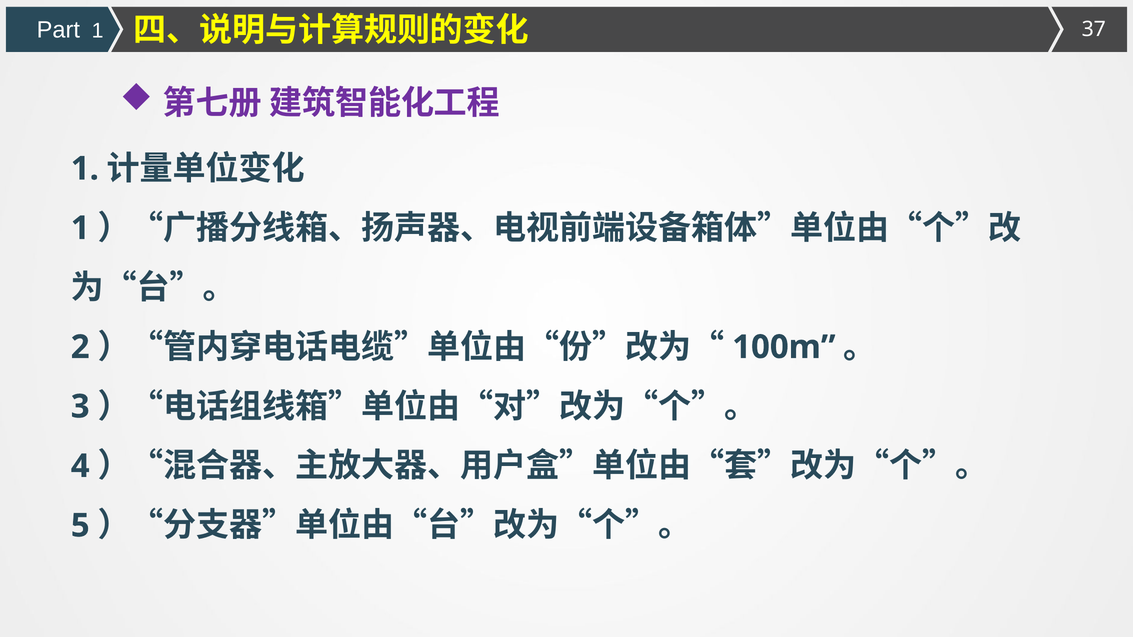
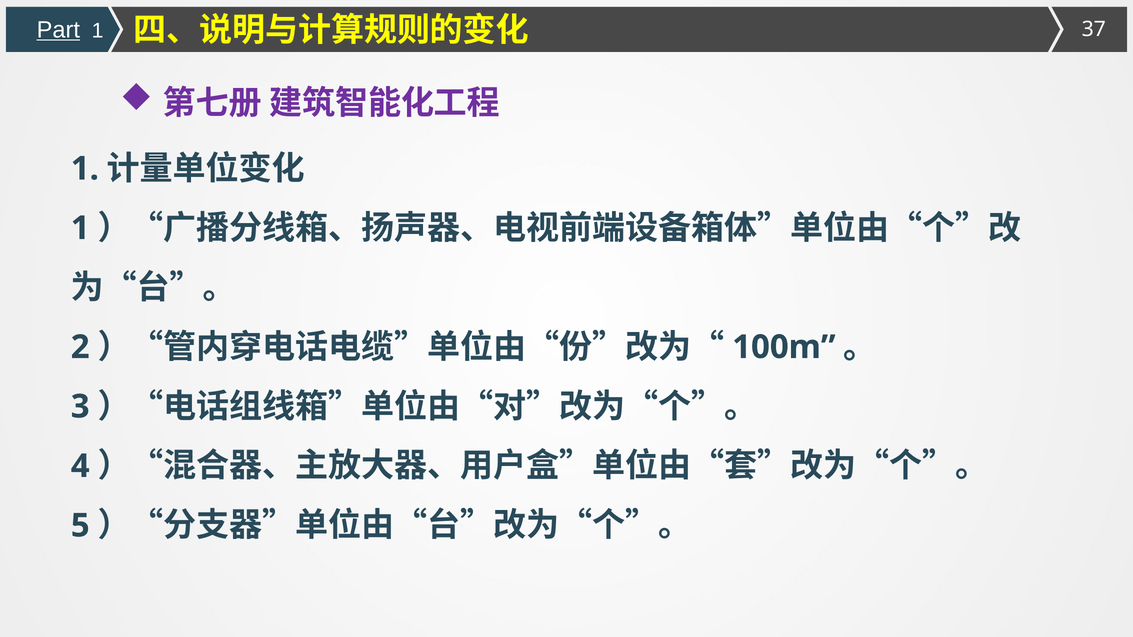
Part underline: none -> present (58, 30)
